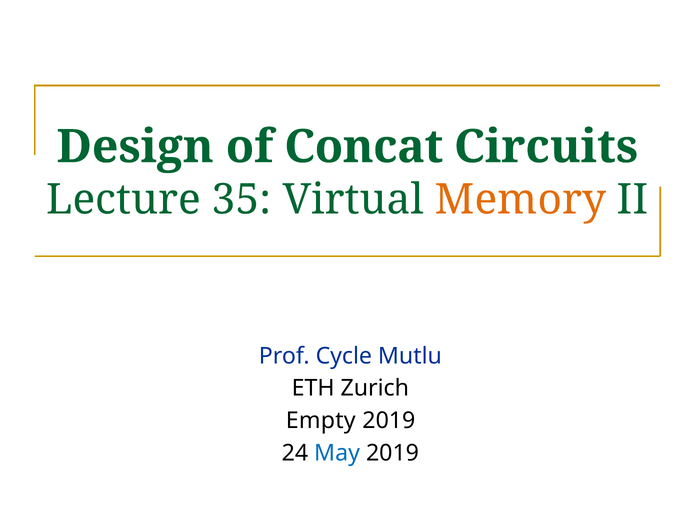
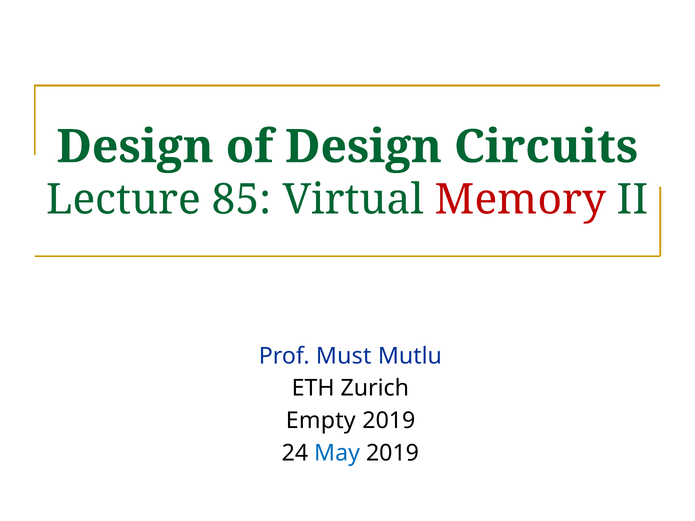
of Concat: Concat -> Design (364, 147)
35: 35 -> 85 (242, 200)
Memory colour: orange -> red (520, 200)
Cycle: Cycle -> Must (344, 356)
